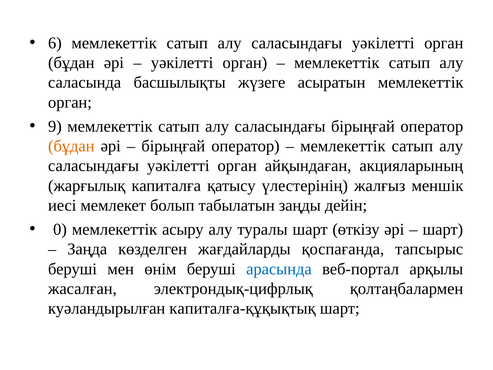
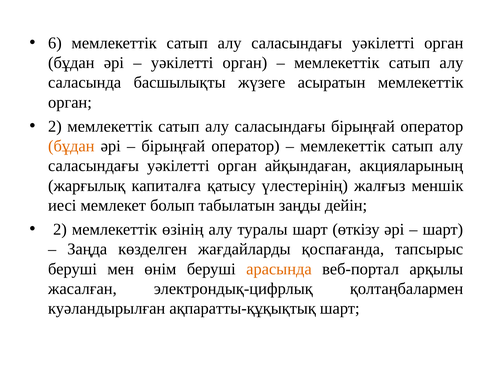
9: 9 -> 2 (55, 126)
0: 0 -> 2 (60, 229)
асыру: асыру -> өзінің (183, 229)
арасында colour: blue -> orange (279, 269)
капиталға-құқықтық: капиталға-құқықтық -> ақпаратты-құқықтық (243, 308)
